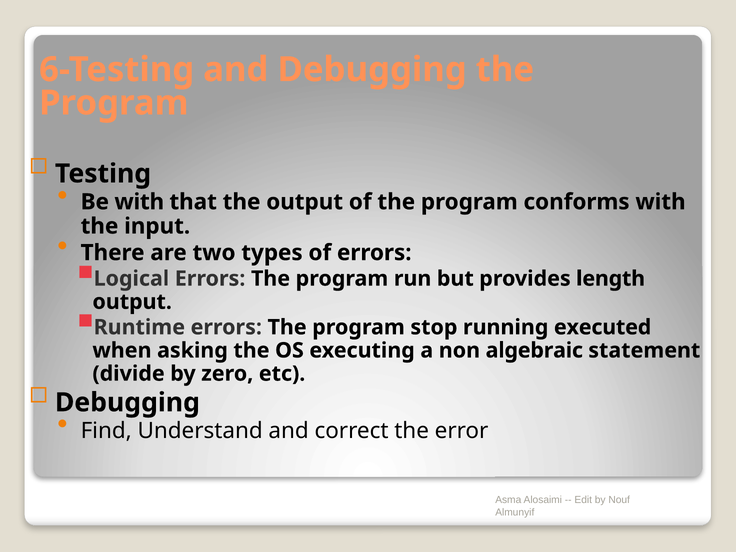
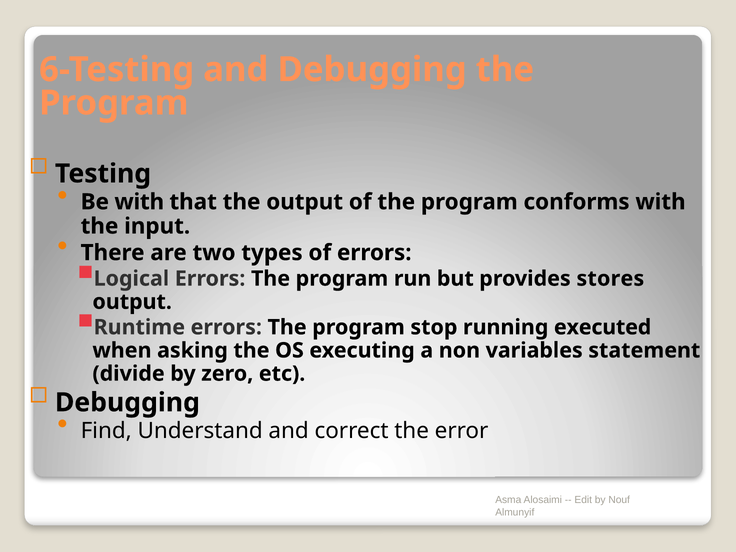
length: length -> stores (610, 279)
algebraic: algebraic -> variables (534, 350)
